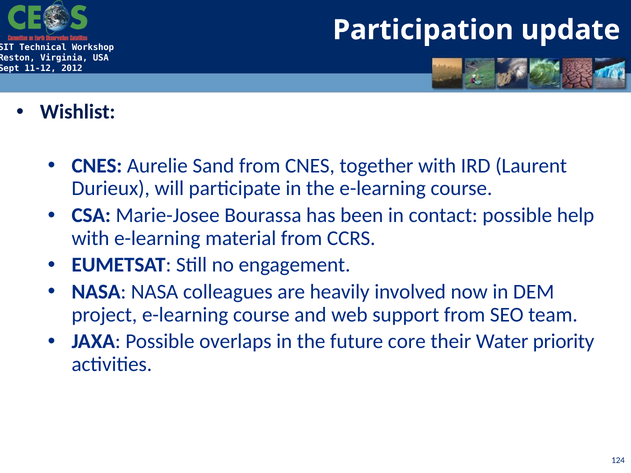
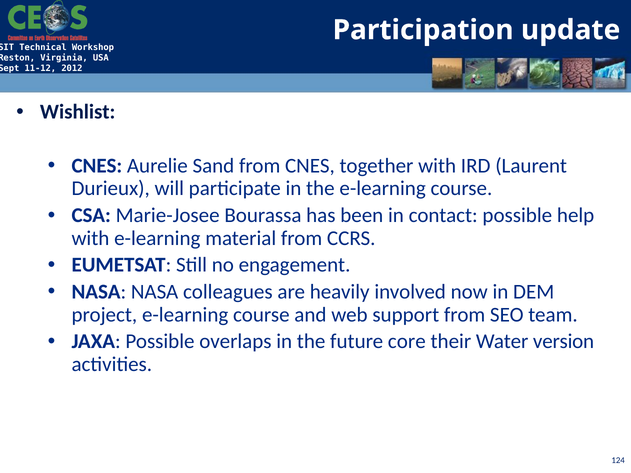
priority: priority -> version (564, 342)
